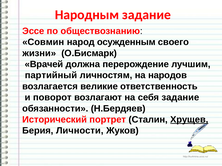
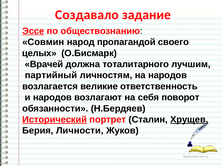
Народным: Народным -> Создавало (87, 15)
Эссе underline: none -> present (33, 31)
осужденным: осужденным -> пропагандой (126, 42)
жизни: жизни -> целых (39, 53)
перерождение: перерождение -> тоталитарного (136, 64)
и поворот: поворот -> народов (52, 98)
себя задание: задание -> поворот (180, 98)
Исторический underline: none -> present (55, 120)
